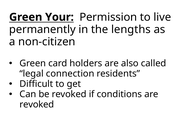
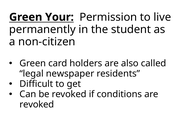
lengths: lengths -> student (131, 30)
connection: connection -> newspaper (70, 74)
